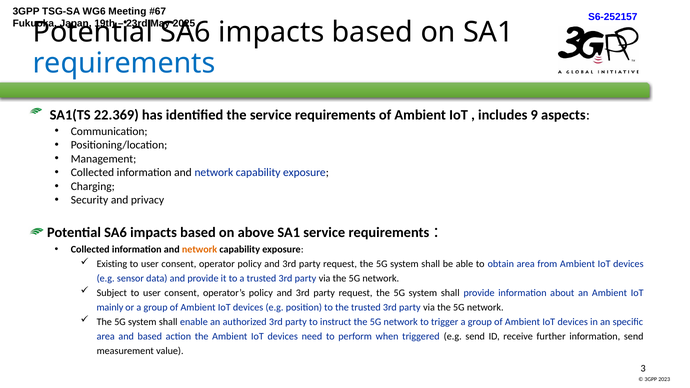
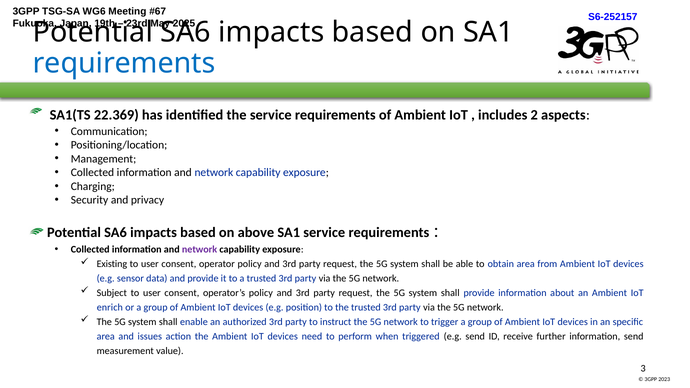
9: 9 -> 2 (534, 115)
network colour: orange -> purple (200, 249)
mainly: mainly -> enrich (110, 307)
and based: based -> issues (150, 336)
